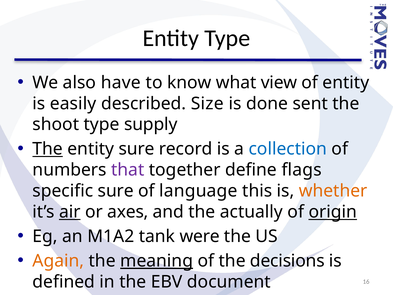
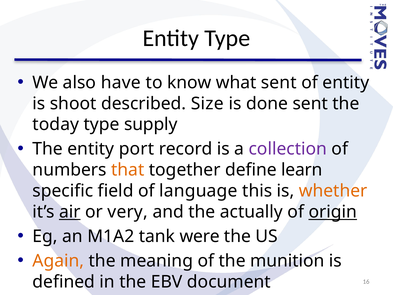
what view: view -> sent (279, 82)
easily: easily -> shoot (73, 103)
shoot: shoot -> today (56, 124)
The underline: present -> none (48, 149)
entity sure: sure -> port (136, 149)
collection colour: blue -> purple (288, 149)
that colour: purple -> orange (128, 170)
flags: flags -> learn (302, 170)
specific sure: sure -> field (116, 191)
axes: axes -> very (128, 212)
meaning underline: present -> none (157, 261)
decisions: decisions -> munition (287, 261)
